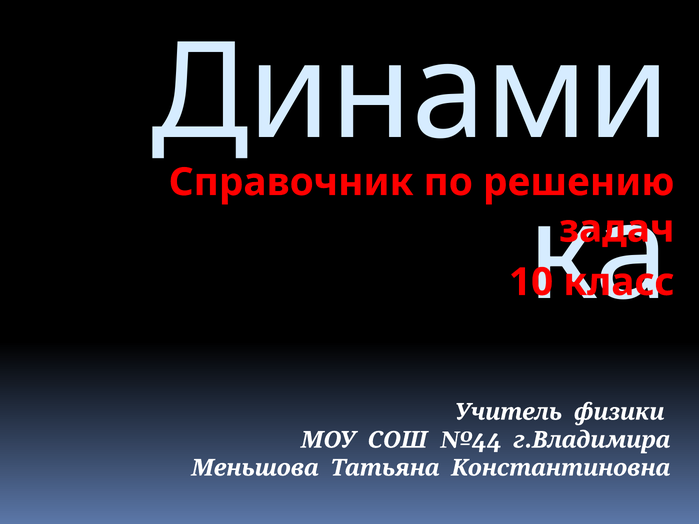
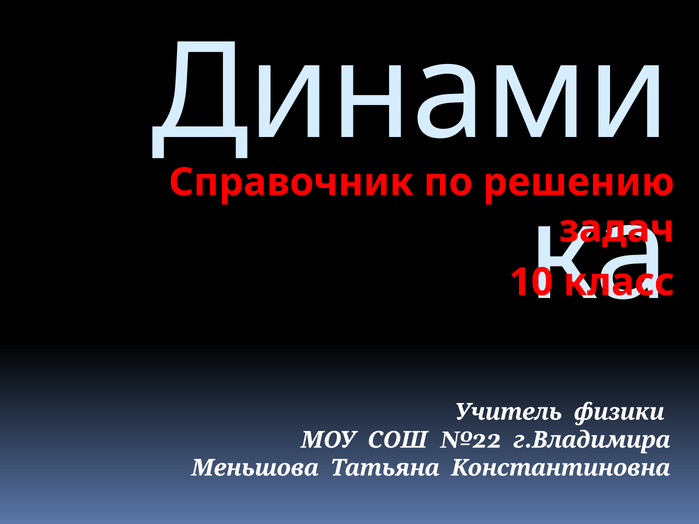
№44: №44 -> №22 (470, 440)
